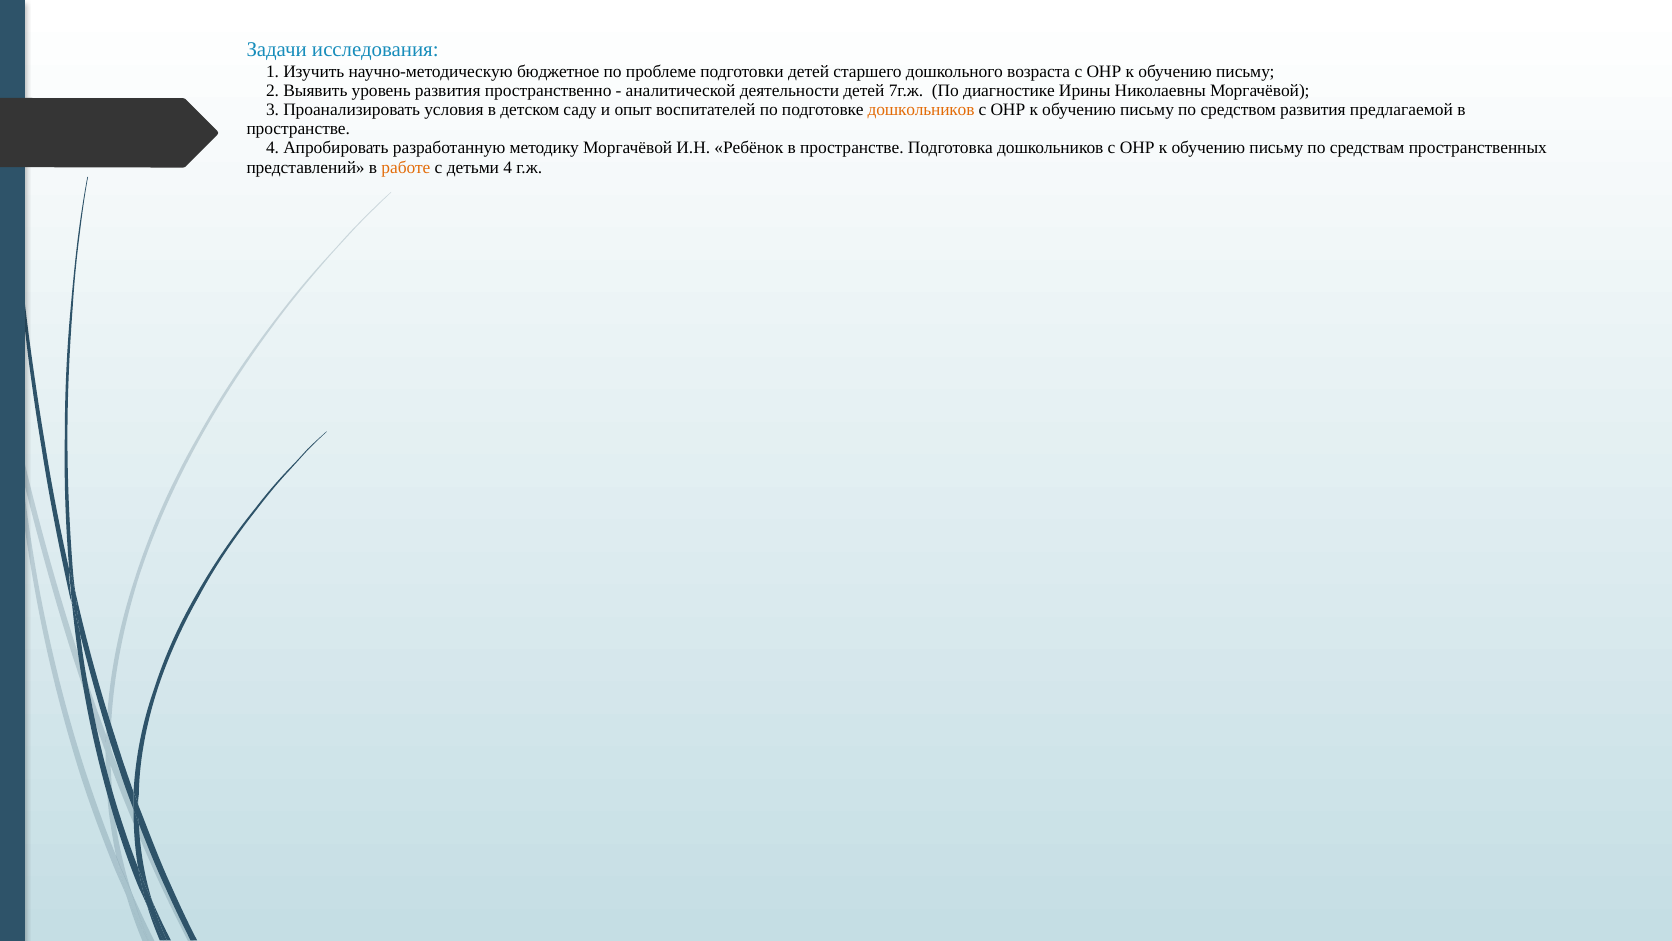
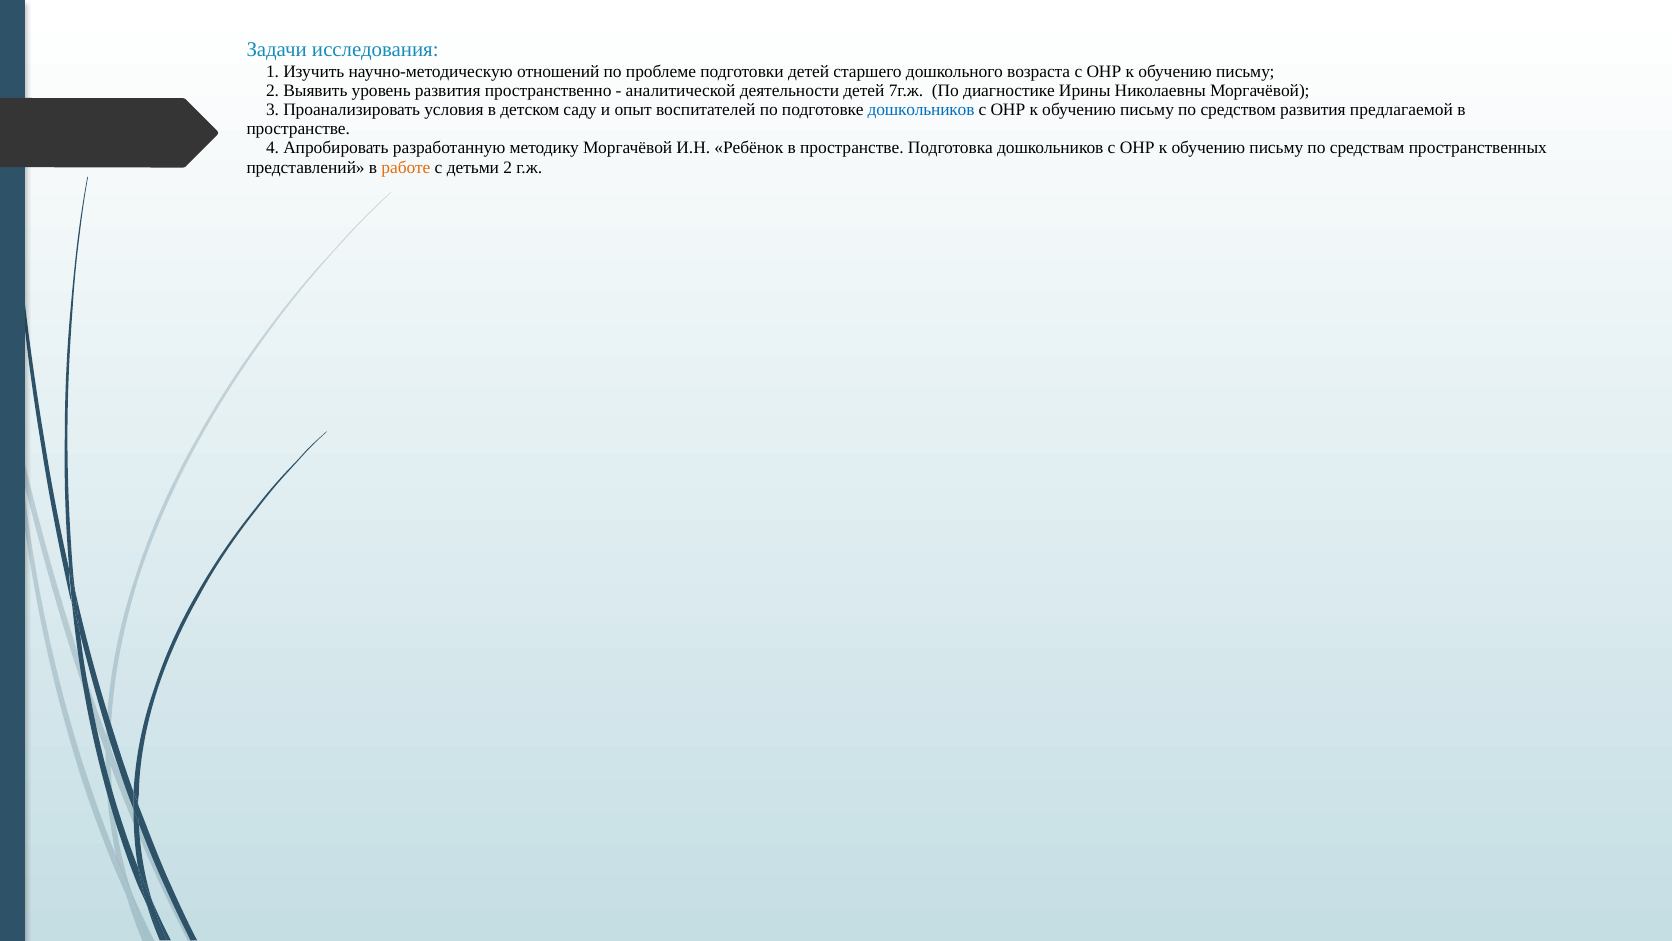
бюджетное: бюджетное -> отношений (558, 72)
дошкольников colour: orange -> blue (921, 109)
детьми 4: 4 -> 2 (508, 168)
